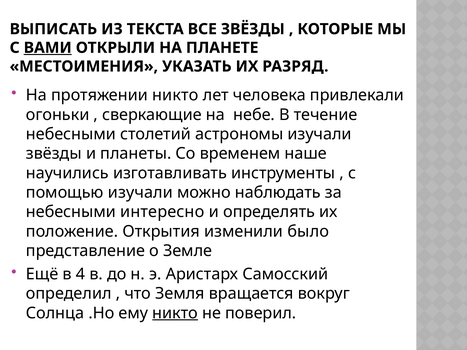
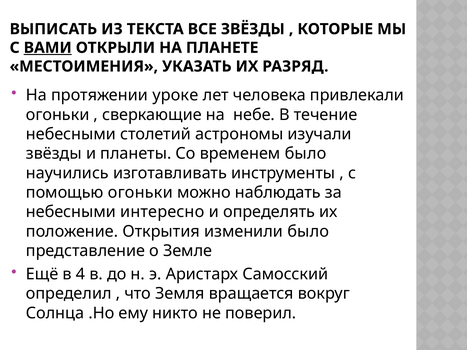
протяжении никто: никто -> уроке (175, 95)
временем наше: наше -> было (306, 154)
помощью изучали: изучали -> огоньки (140, 193)
никто underline: present -> none (175, 313)
